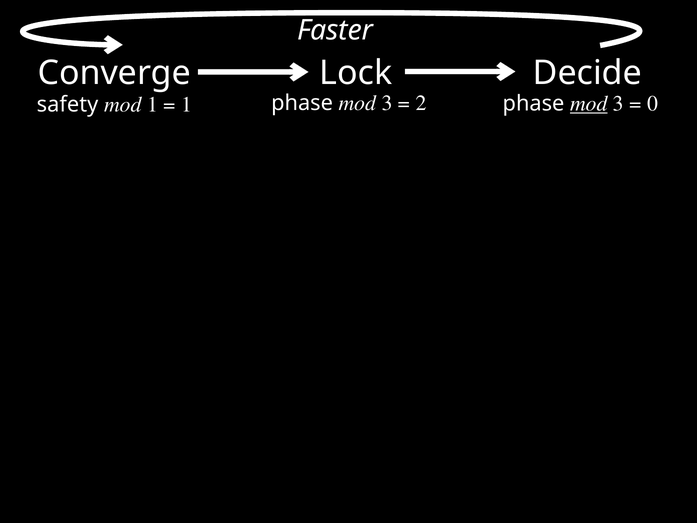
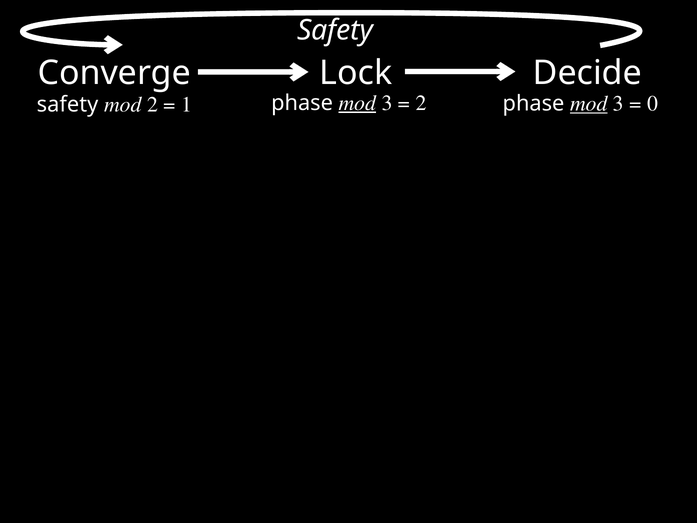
Faster: Faster -> Safety (335, 30)
mod 1: 1 -> 2 (152, 105)
mod underline: none -> present (357, 103)
